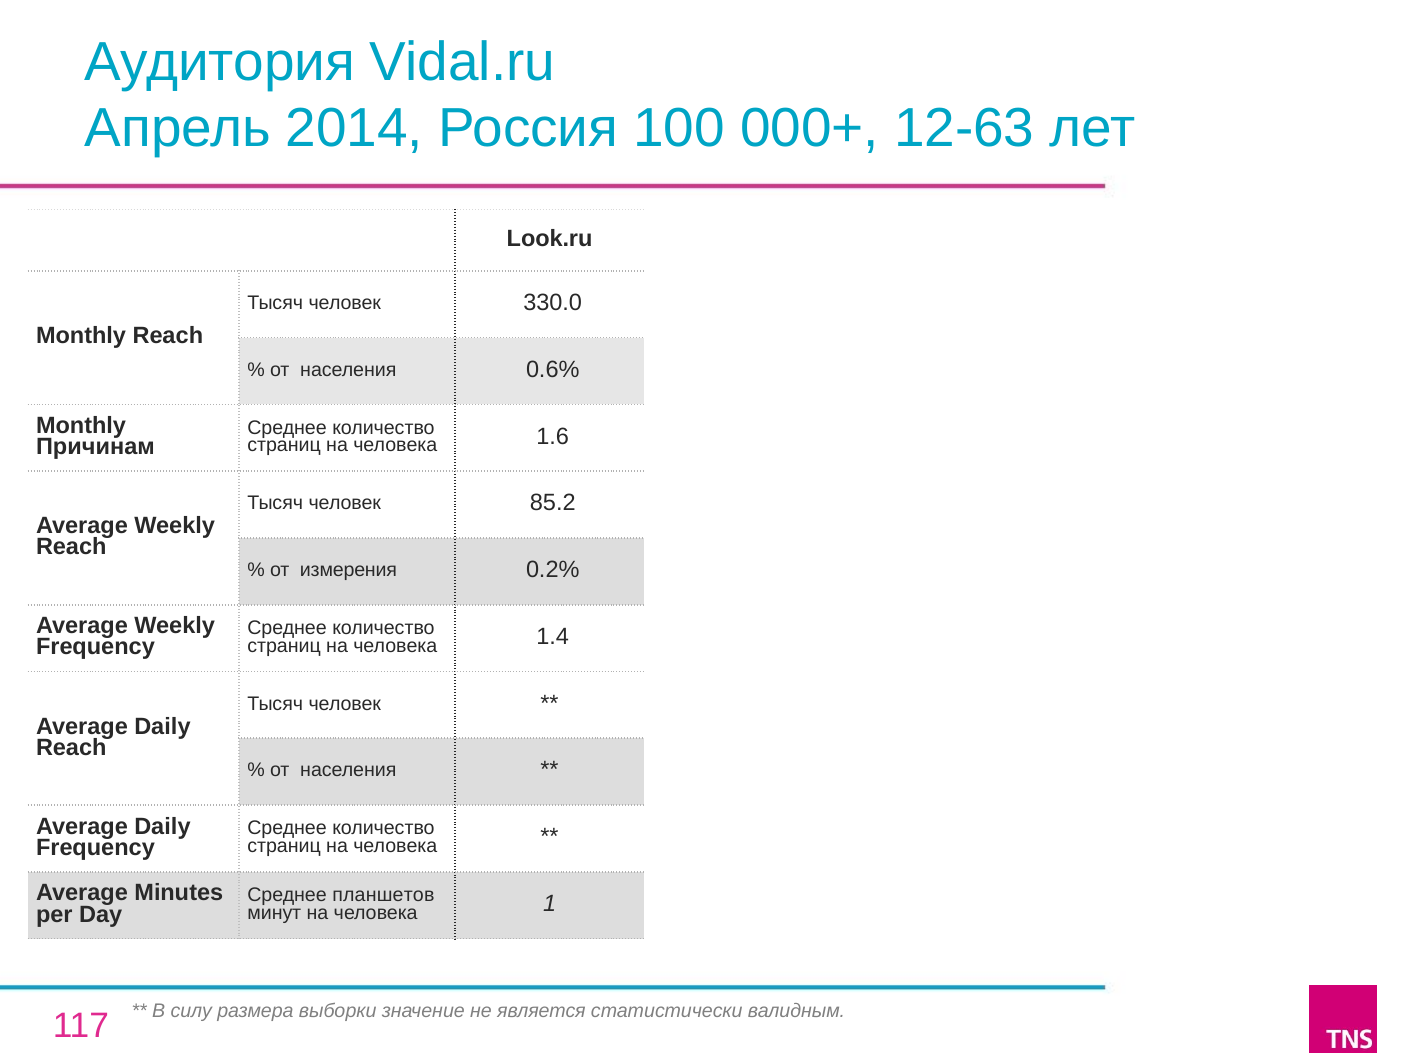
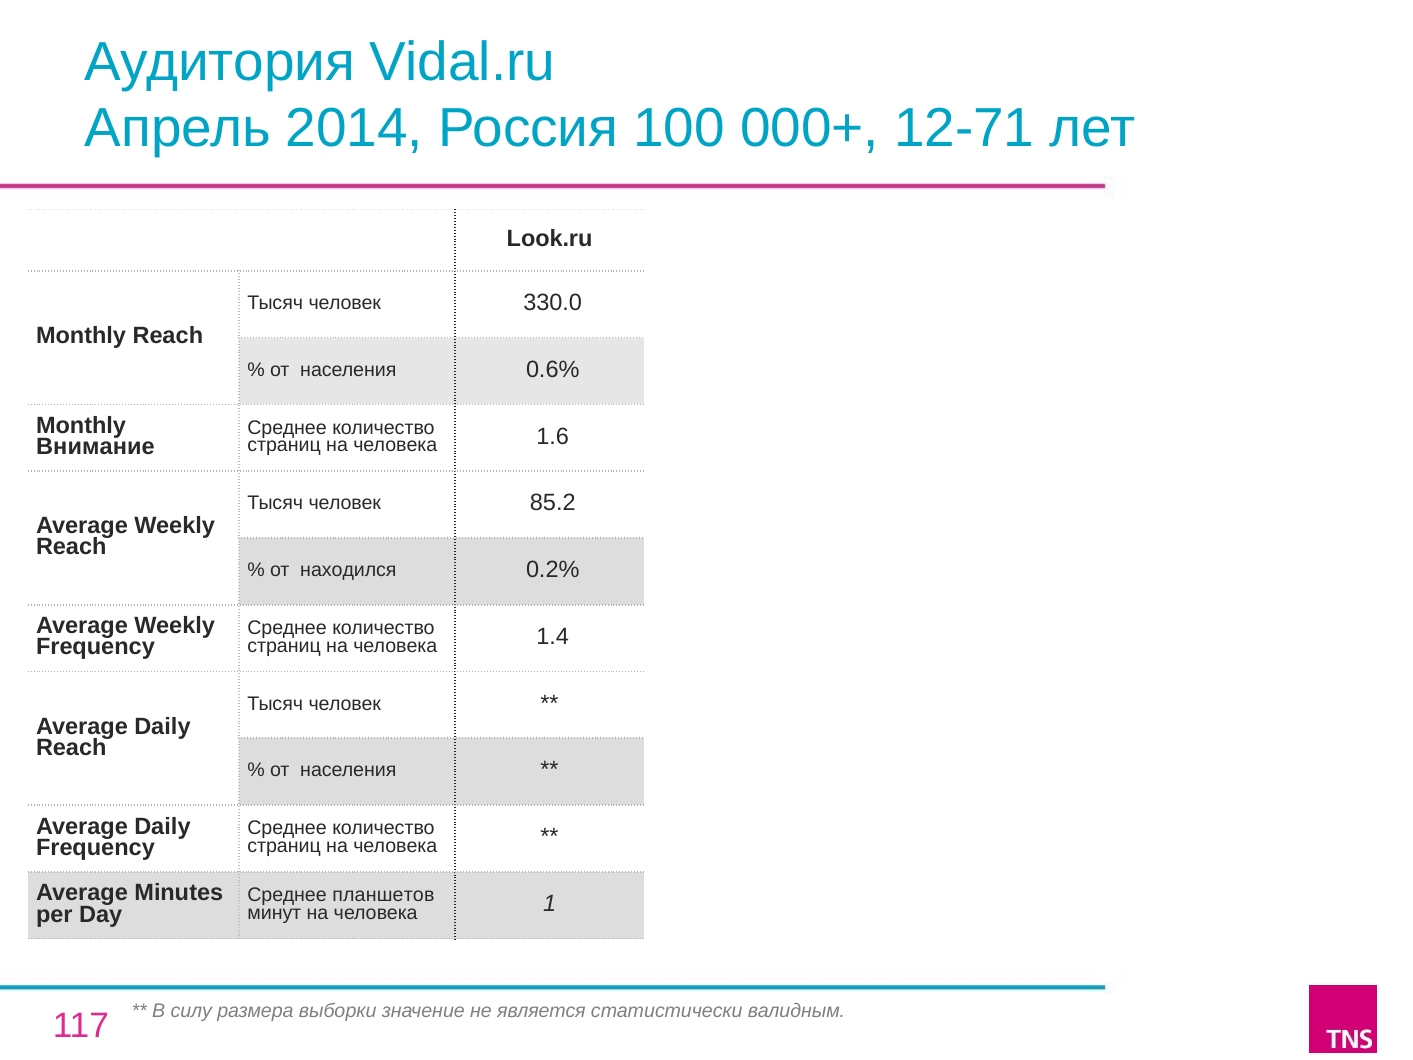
12-63: 12-63 -> 12-71 (964, 129)
Причинам: Причинам -> Внимание (95, 447)
измерения: измерения -> находился (348, 570)
